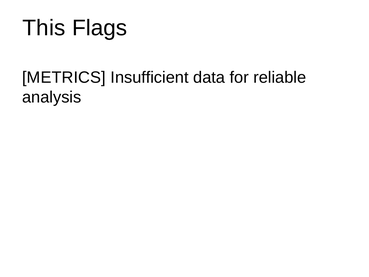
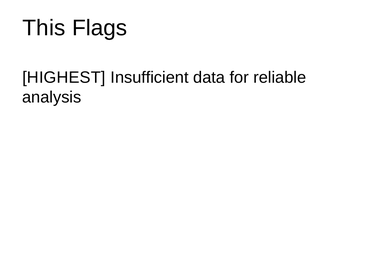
METRICS: METRICS -> HIGHEST (64, 77)
